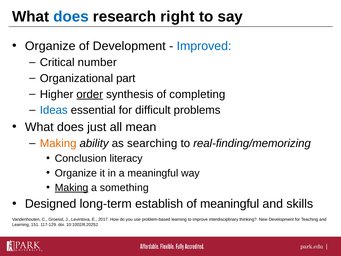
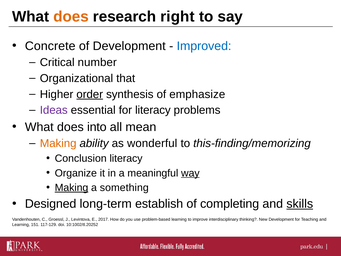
does colour: blue -> orange (71, 17)
Organize: Organize -> Concrete (50, 46)
part: part -> that (126, 78)
completing: completing -> emphasize (197, 94)
Ideas colour: blue -> purple (54, 110)
for difficult: difficult -> literacy (153, 110)
just: just -> into (97, 127)
searching: searching -> wonderful (152, 143)
real-finding/memorizing: real-finding/memorizing -> this-finding/memorizing (252, 143)
way underline: none -> present (190, 173)
of meaningful: meaningful -> completing (230, 204)
skills underline: none -> present (300, 204)
